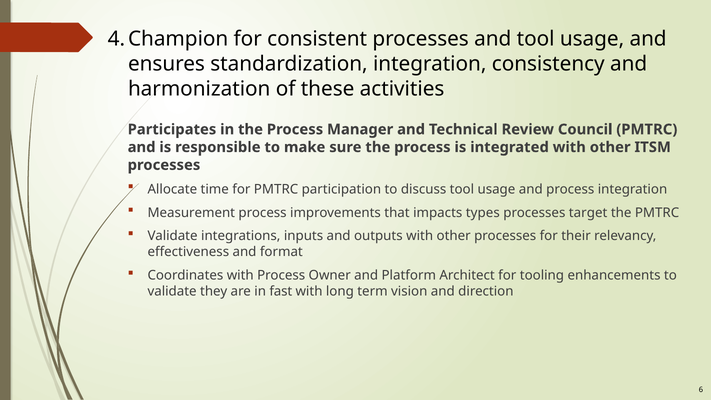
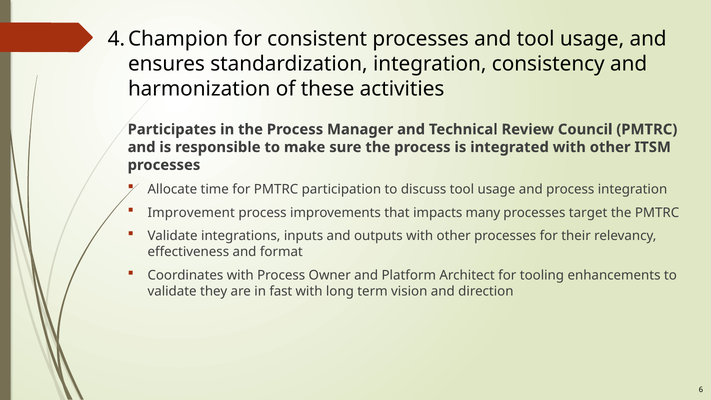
Measurement: Measurement -> Improvement (191, 213)
types: types -> many (483, 213)
